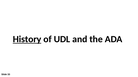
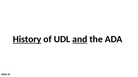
and underline: none -> present (80, 39)
